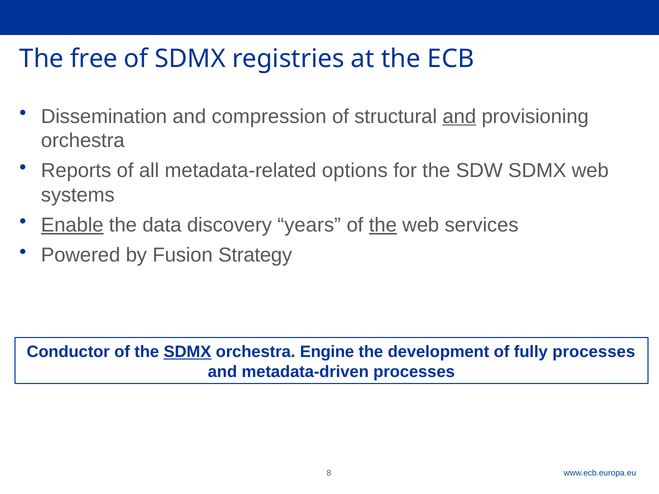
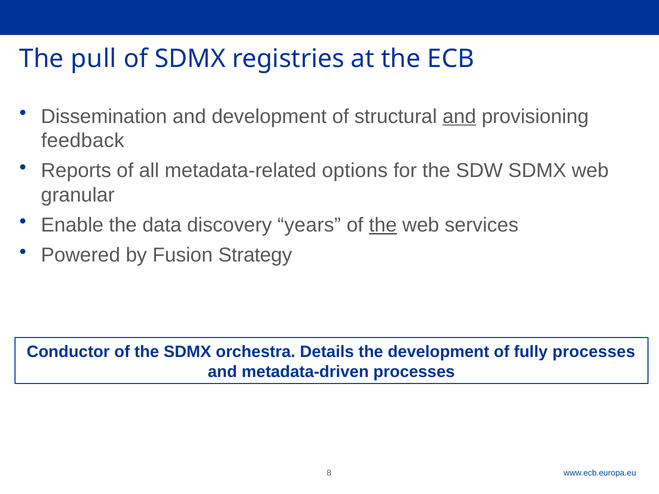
free: free -> pull (94, 59)
and compression: compression -> development (269, 116)
orchestra: orchestra -> feedback (83, 141)
systems: systems -> granular (78, 195)
Enable underline: present -> none (72, 225)
SDMX underline: present -> none (187, 352)
Engine: Engine -> Details (327, 352)
